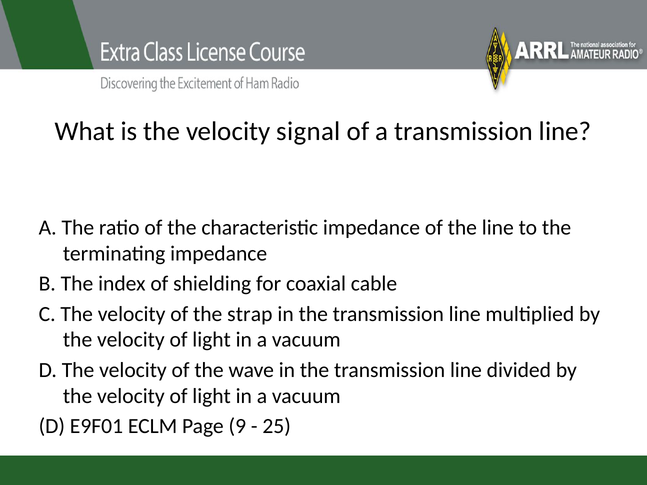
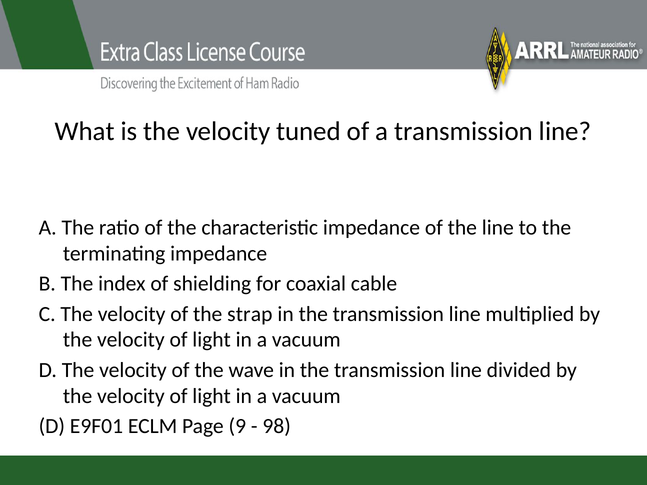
signal: signal -> tuned (309, 131)
25: 25 -> 98 (277, 426)
